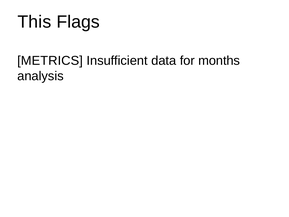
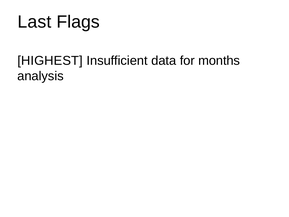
This: This -> Last (34, 22)
METRICS: METRICS -> HIGHEST (50, 61)
